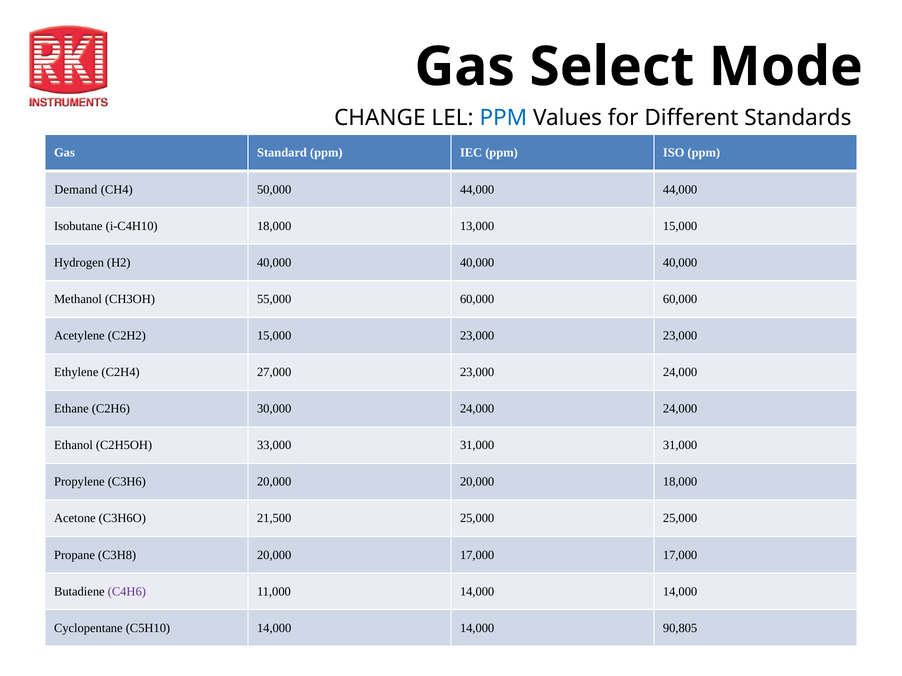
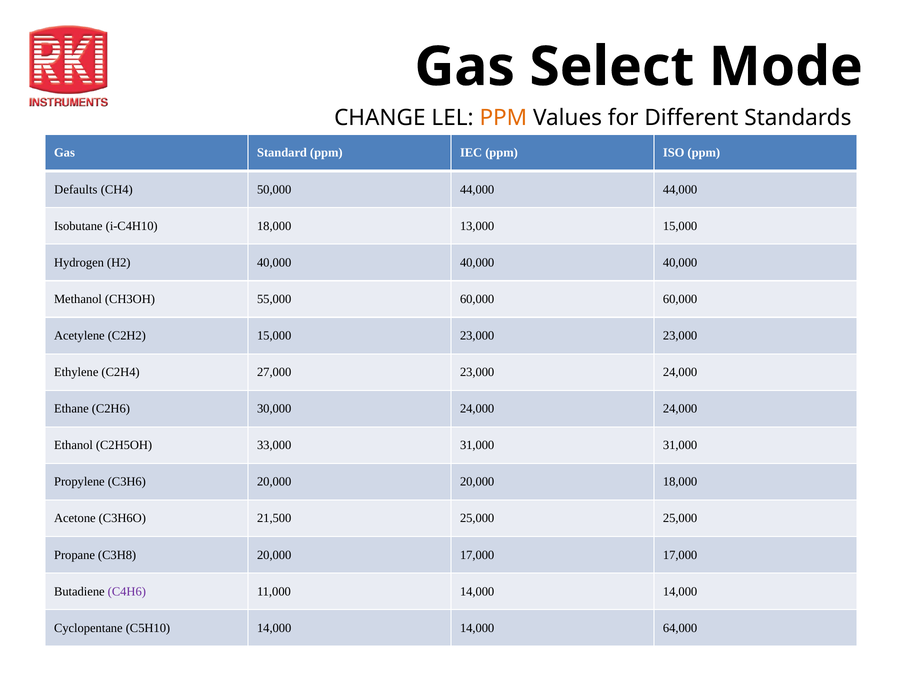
PPM colour: blue -> orange (503, 118)
Demand: Demand -> Defaults (76, 190)
90,805: 90,805 -> 64,000 (680, 628)
